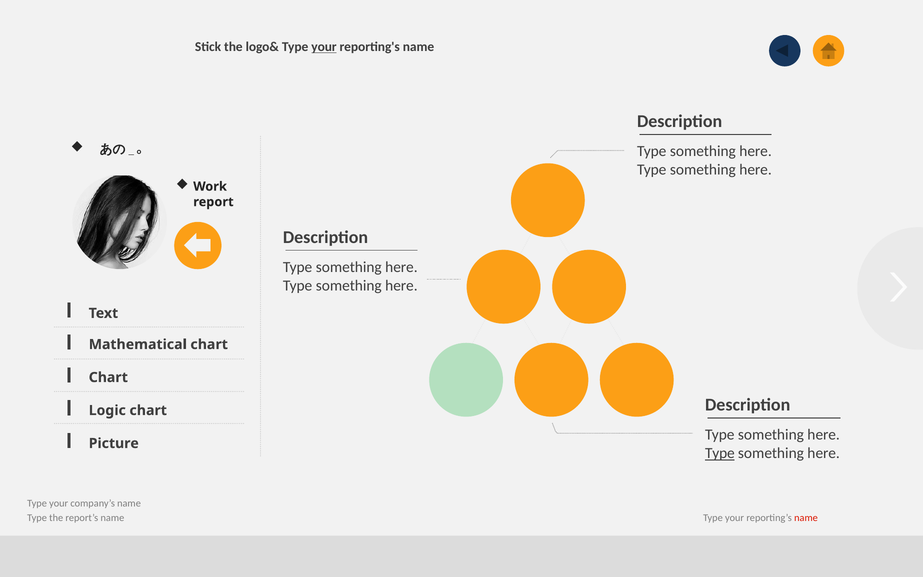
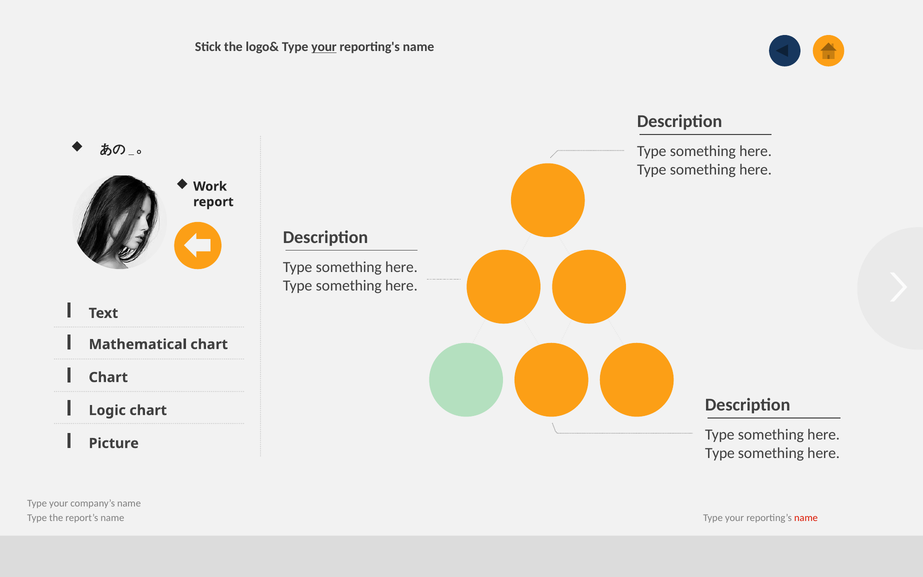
Type underline: present -> none (720, 453)
